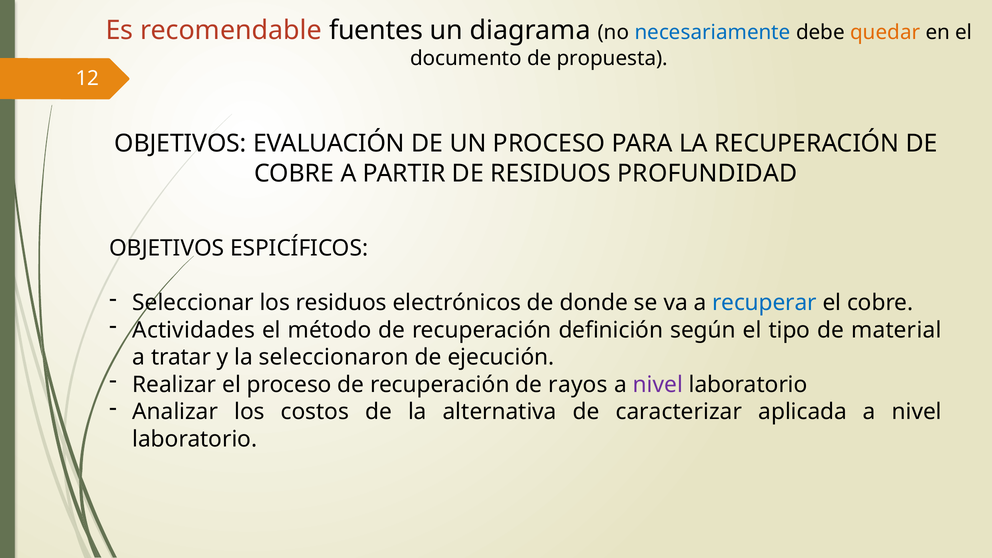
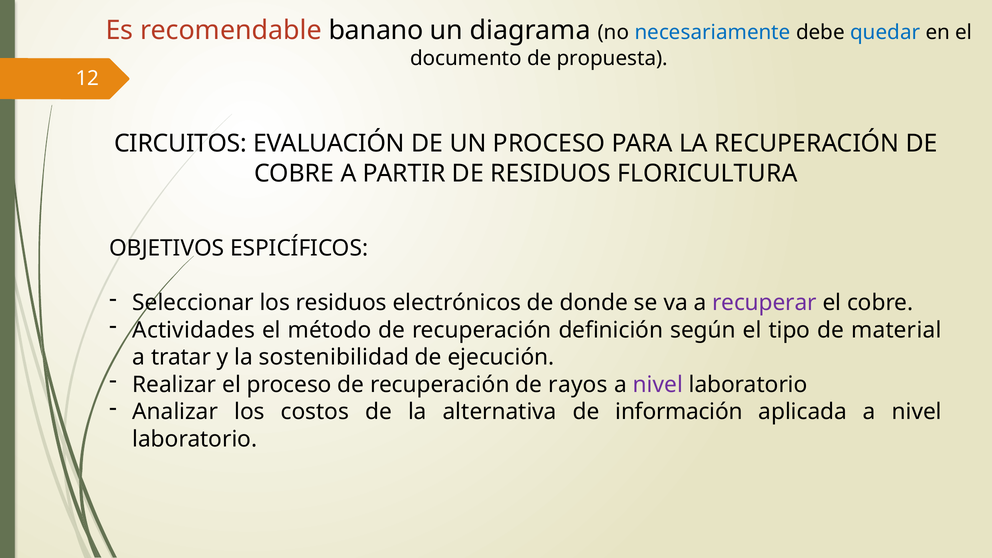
fuentes: fuentes -> banano (376, 30)
quedar colour: orange -> blue (885, 32)
OBJETIVOS: OBJETIVOS -> CIRCUITOS (181, 144)
PROFUNDIDAD: PROFUNDIDAD -> FLORICULTURA (707, 173)
recuperar colour: blue -> purple (764, 303)
seleccionaron: seleccionaron -> sostenibilidad (334, 357)
caracterizar: caracterizar -> información (679, 412)
